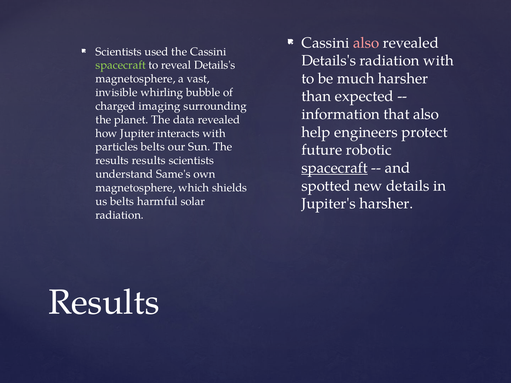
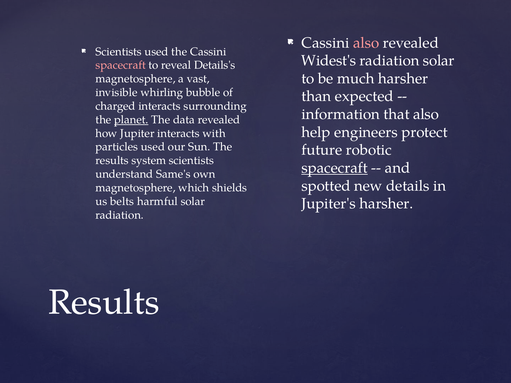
Details's: Details's -> Widest's (329, 61)
radiation with: with -> solar (439, 61)
spacecraft colour: light green -> pink (121, 65)
charged imaging: imaging -> interacts (160, 106)
planet underline: none -> present (131, 120)
particles belts: belts -> used (153, 147)
results results: results -> system (149, 161)
